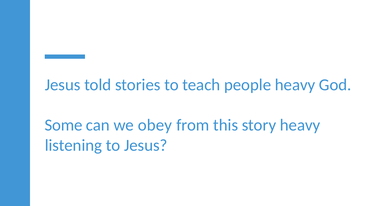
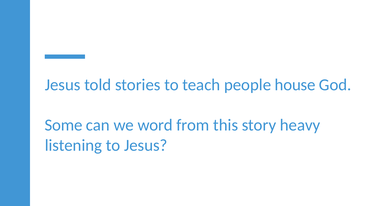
people heavy: heavy -> house (295, 85)
obey: obey -> word (155, 125)
